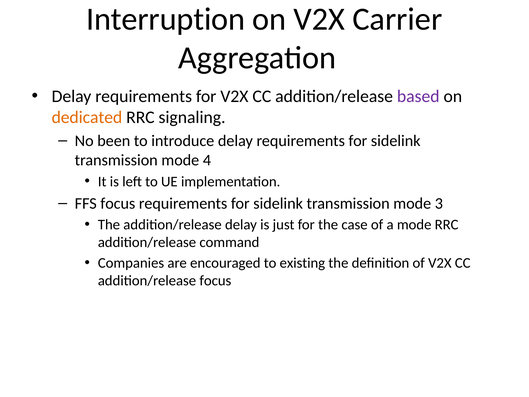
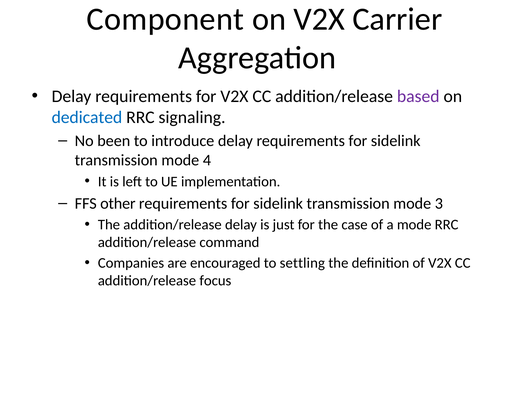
Interruption: Interruption -> Component (165, 19)
dedicated colour: orange -> blue (87, 117)
FFS focus: focus -> other (118, 203)
existing: existing -> settling (302, 263)
